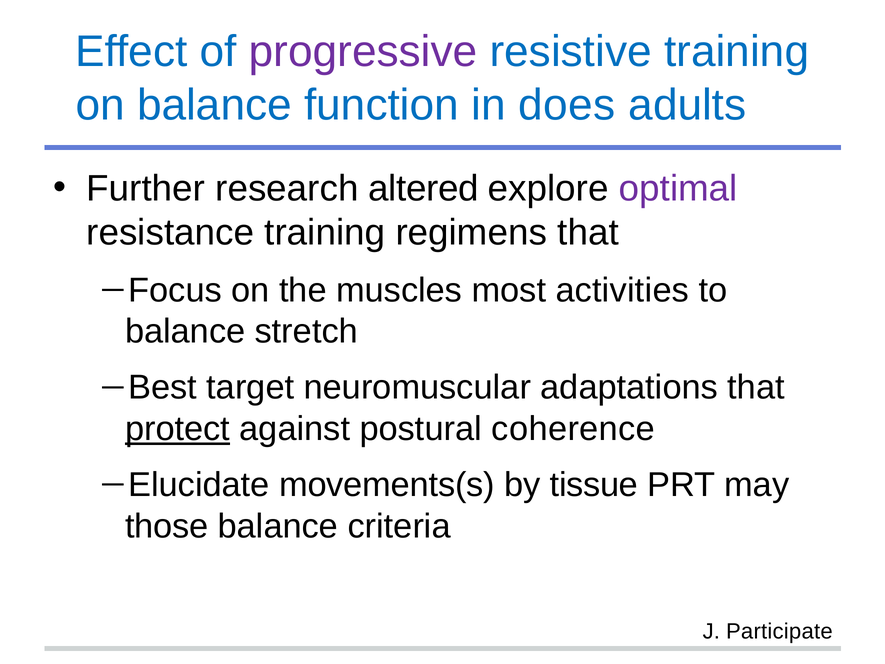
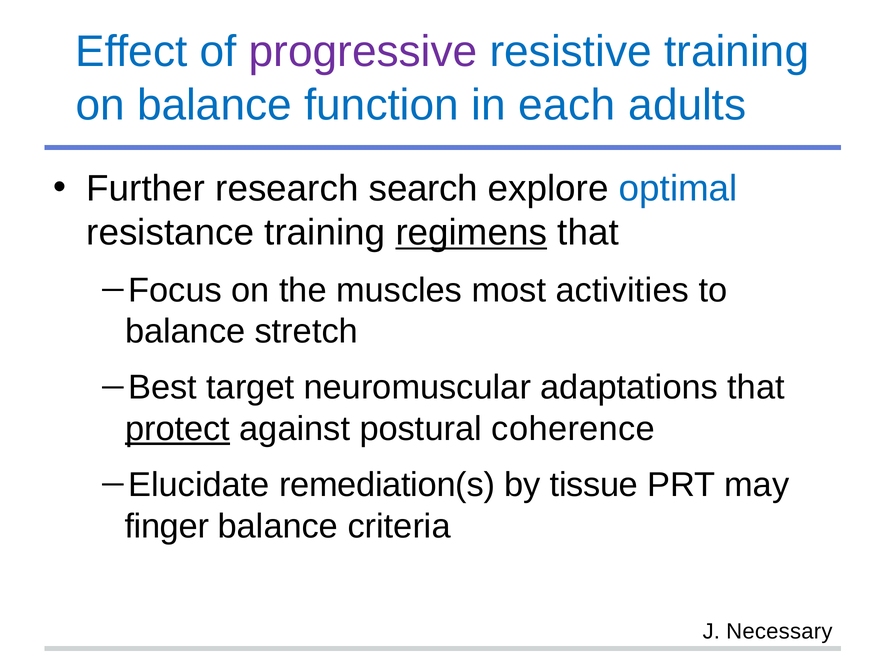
does: does -> each (567, 105)
altered: altered -> search (423, 188)
optimal colour: purple -> blue (678, 188)
regimens underline: none -> present (471, 233)
movements(s: movements(s -> remediation(s (387, 485)
those: those -> finger (167, 526)
Participate: Participate -> Necessary (779, 631)
